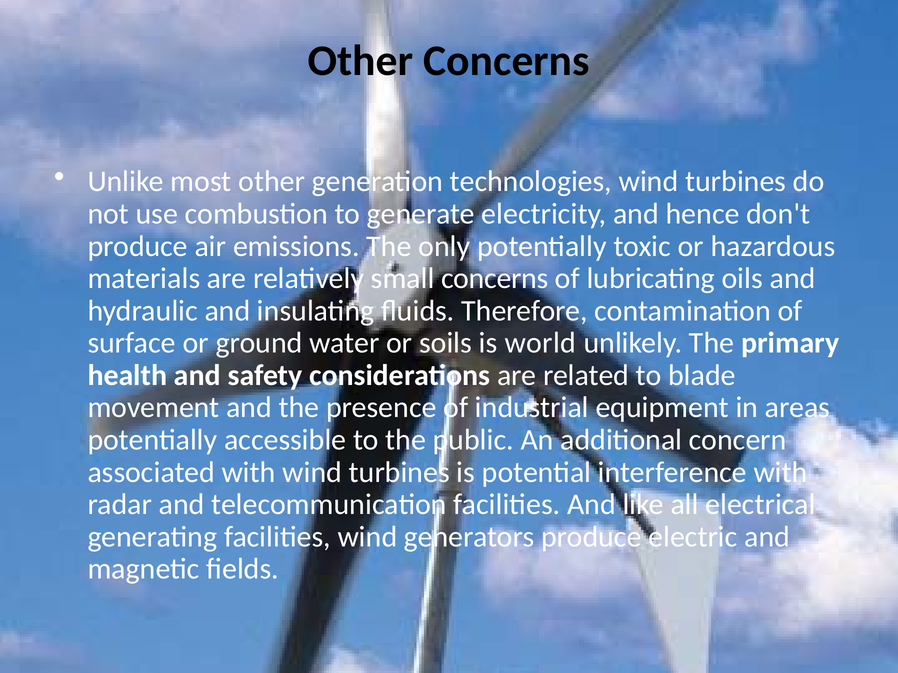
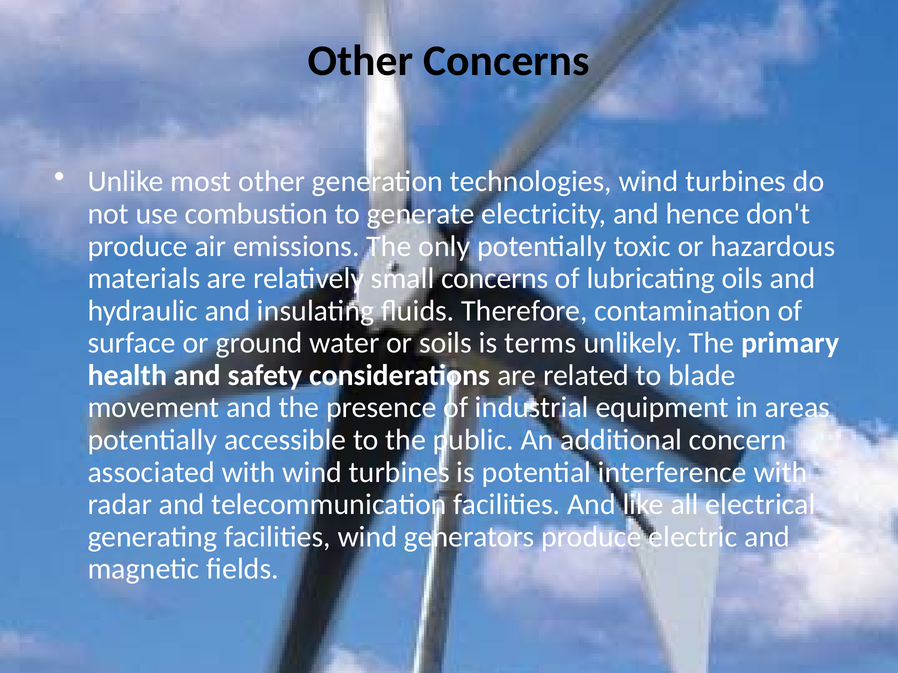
world: world -> terms (540, 343)
